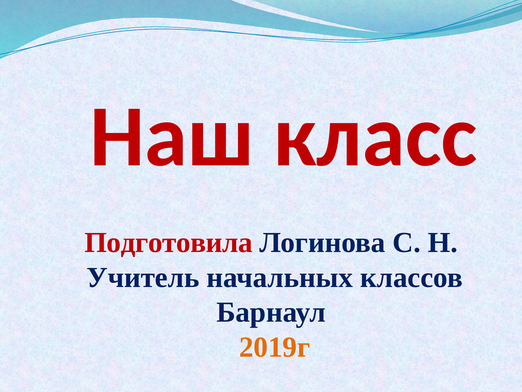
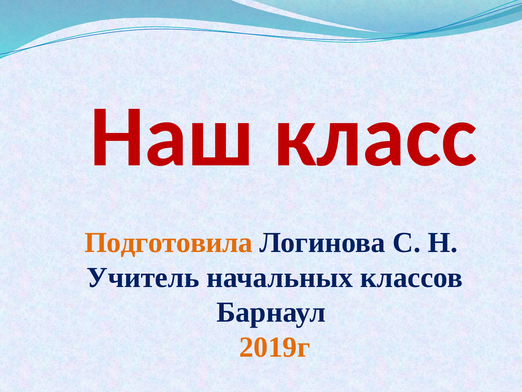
Подготовила colour: red -> orange (169, 242)
